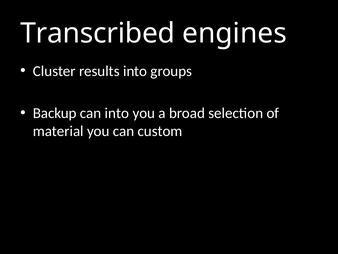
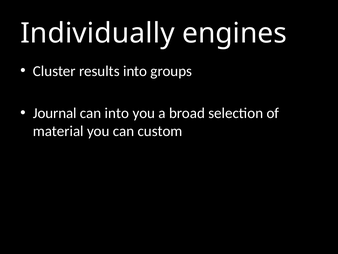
Transcribed: Transcribed -> Individually (97, 33)
Backup: Backup -> Journal (55, 113)
